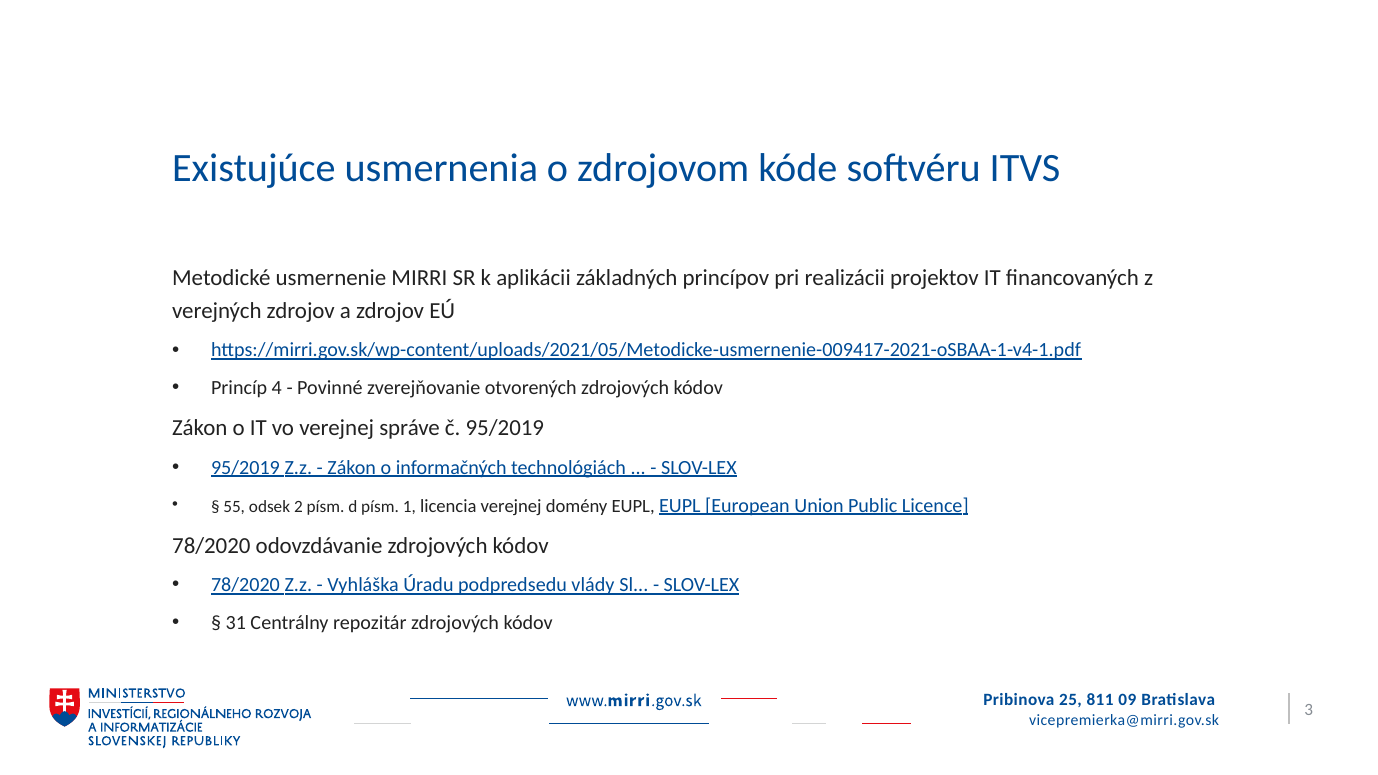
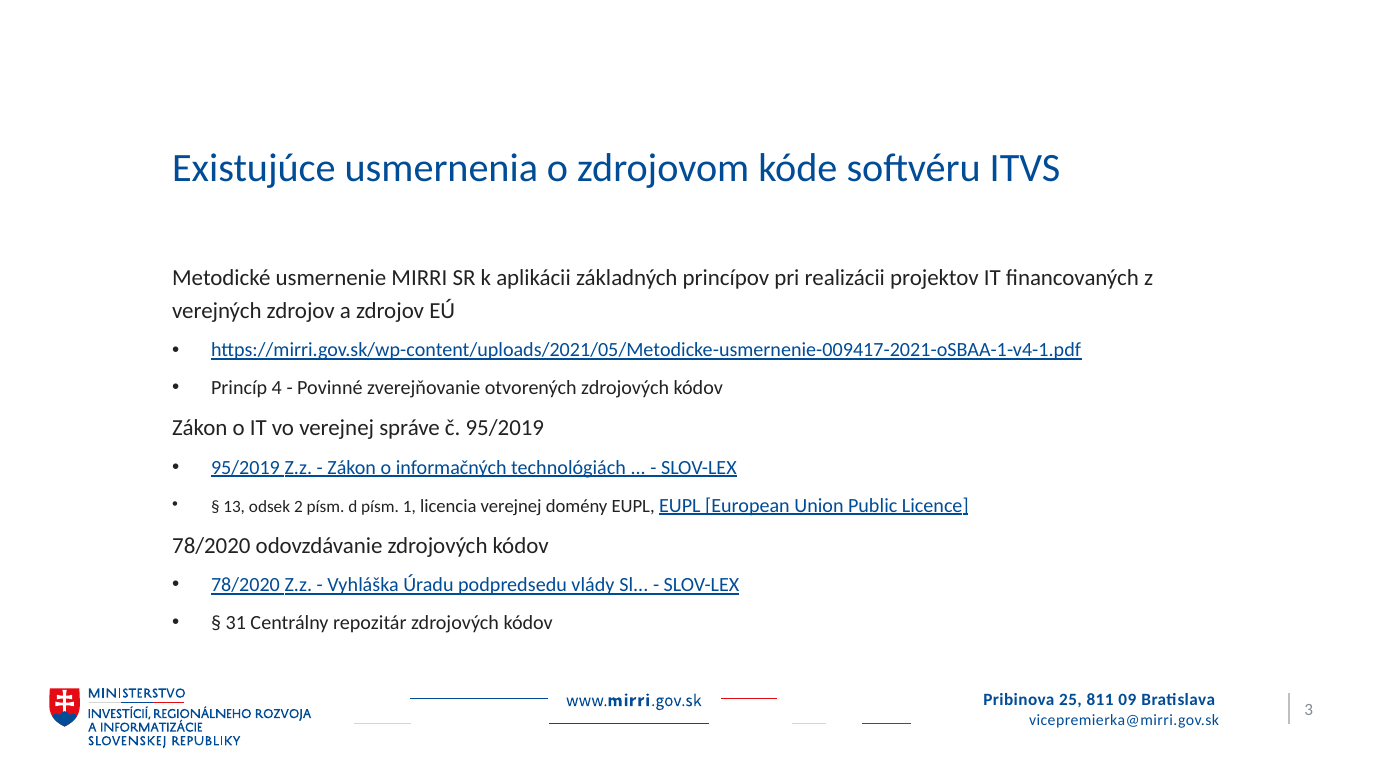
55: 55 -> 13 (234, 506)
